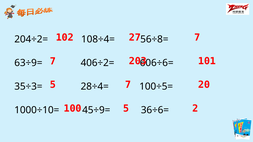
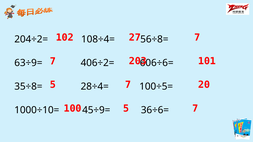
35÷3=: 35÷3= -> 35÷8= (28, 87)
100 5 2: 2 -> 7 (195, 109)
